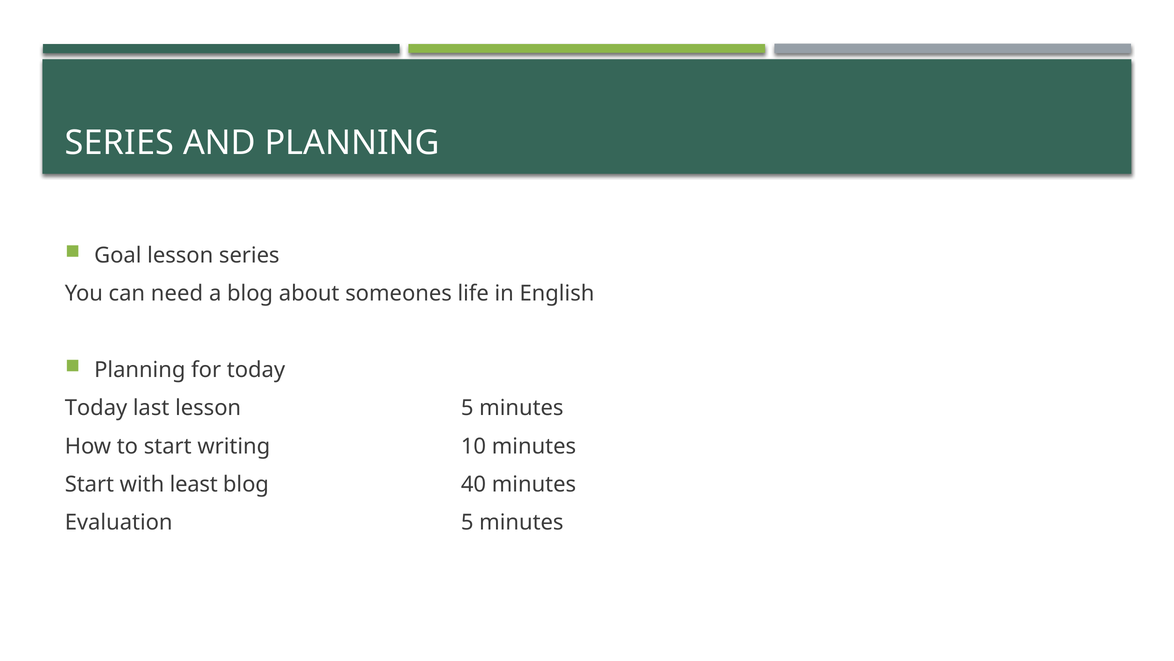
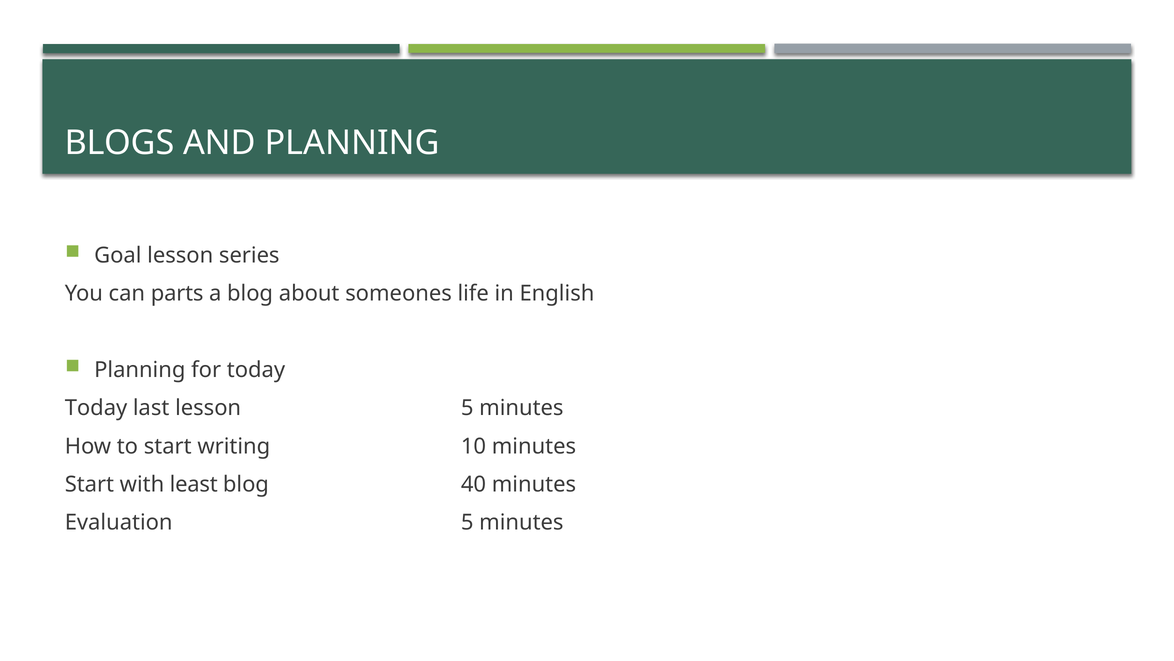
SERIES: SERIES -> BLOGS (120, 143)
need: need -> parts (177, 293)
